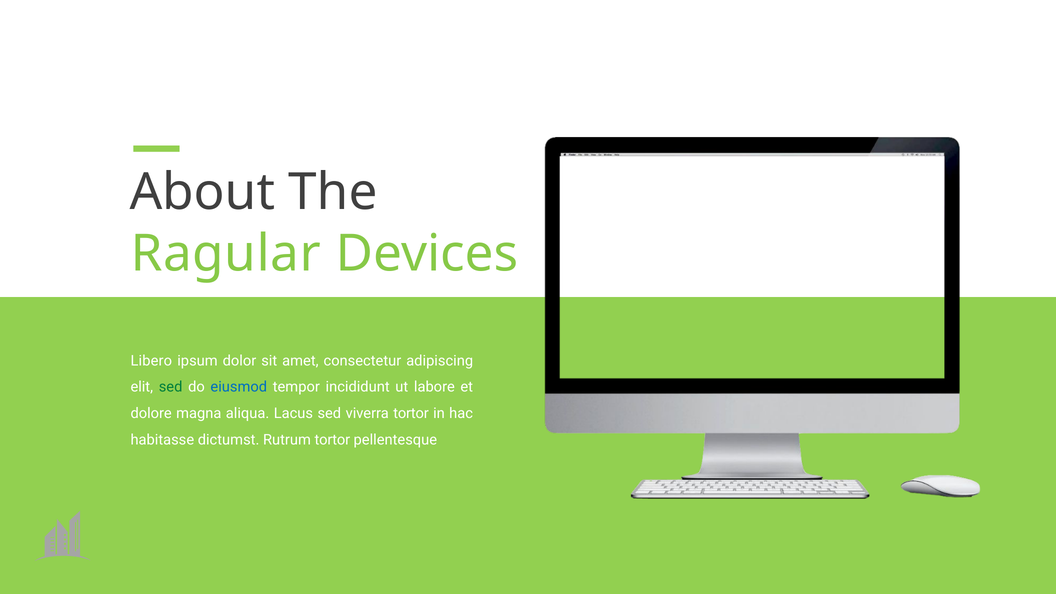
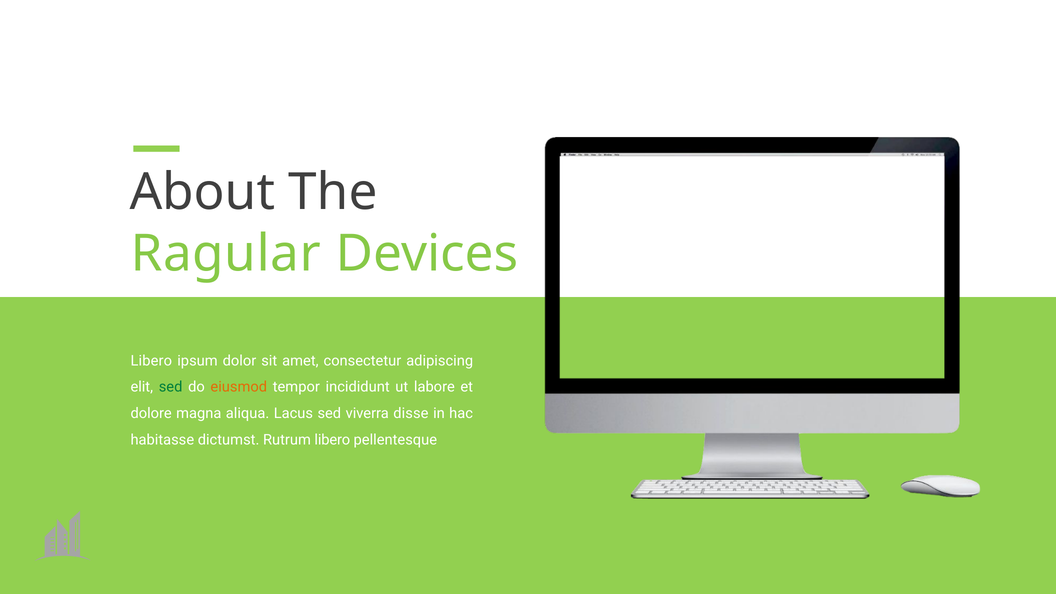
eiusmod colour: blue -> orange (239, 387)
viverra tortor: tortor -> disse (411, 414)
Rutrum tortor: tortor -> libero (332, 440)
